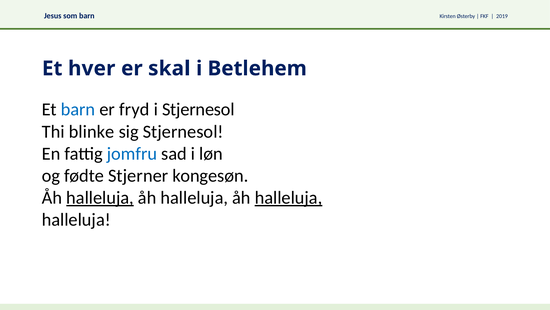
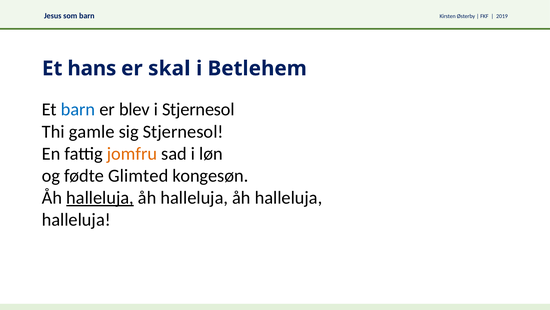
hver: hver -> hans (92, 68)
fryd: fryd -> blev (134, 109)
blinke: blinke -> gamle (92, 131)
jomfru colour: blue -> orange (132, 153)
Stjerner: Stjerner -> Glimted (138, 175)
halleluja underline: present -> none (288, 197)
